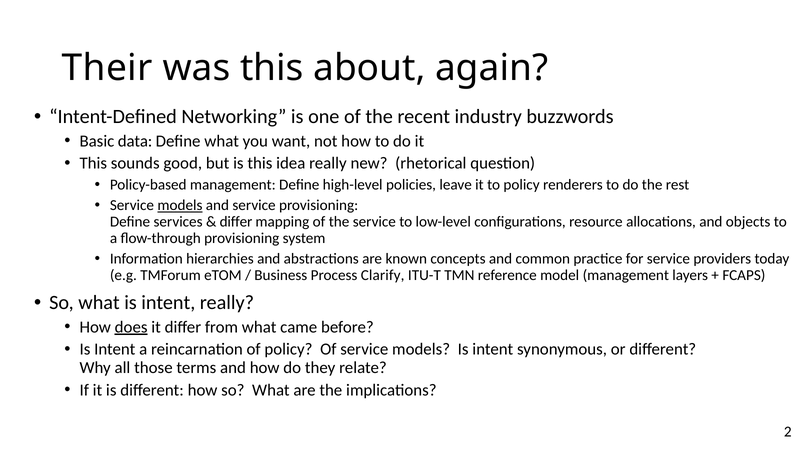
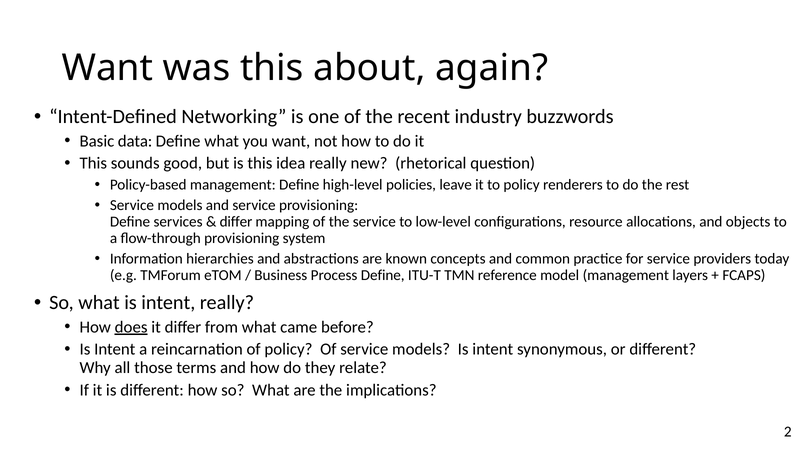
Their: Their -> Want (107, 68)
models underline: present -> none (180, 206)
Process Clarify: Clarify -> Define (383, 275)
